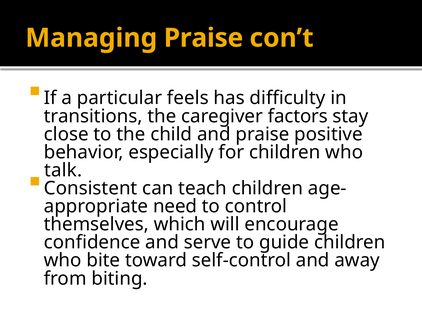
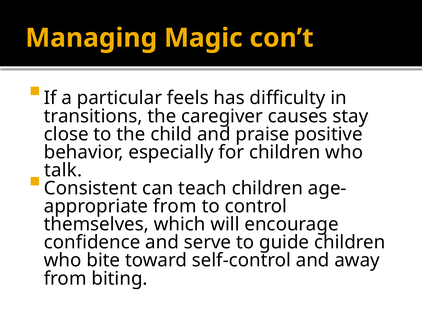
Managing Praise: Praise -> Magic (203, 38)
factors: factors -> causes (298, 116)
need: need -> from (175, 206)
